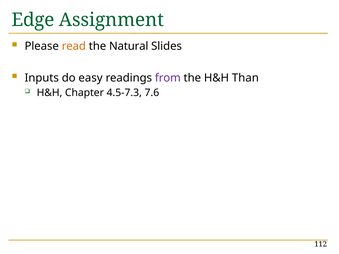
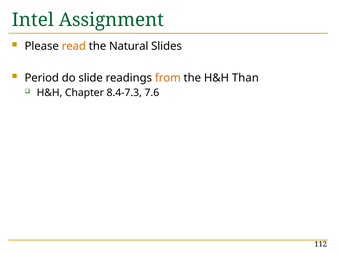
Edge: Edge -> Intel (33, 20)
Inputs: Inputs -> Period (42, 78)
easy: easy -> slide (91, 78)
from colour: purple -> orange (168, 78)
4.5-7.3: 4.5-7.3 -> 8.4-7.3 (124, 93)
